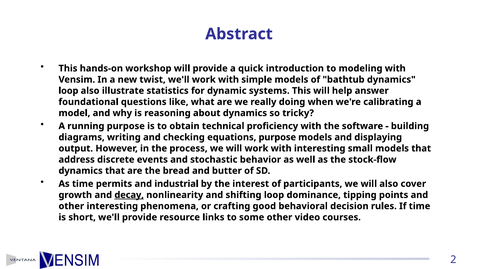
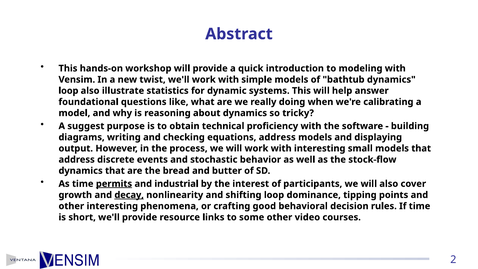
running: running -> suggest (86, 126)
equations purpose: purpose -> address (277, 137)
permits underline: none -> present (114, 184)
